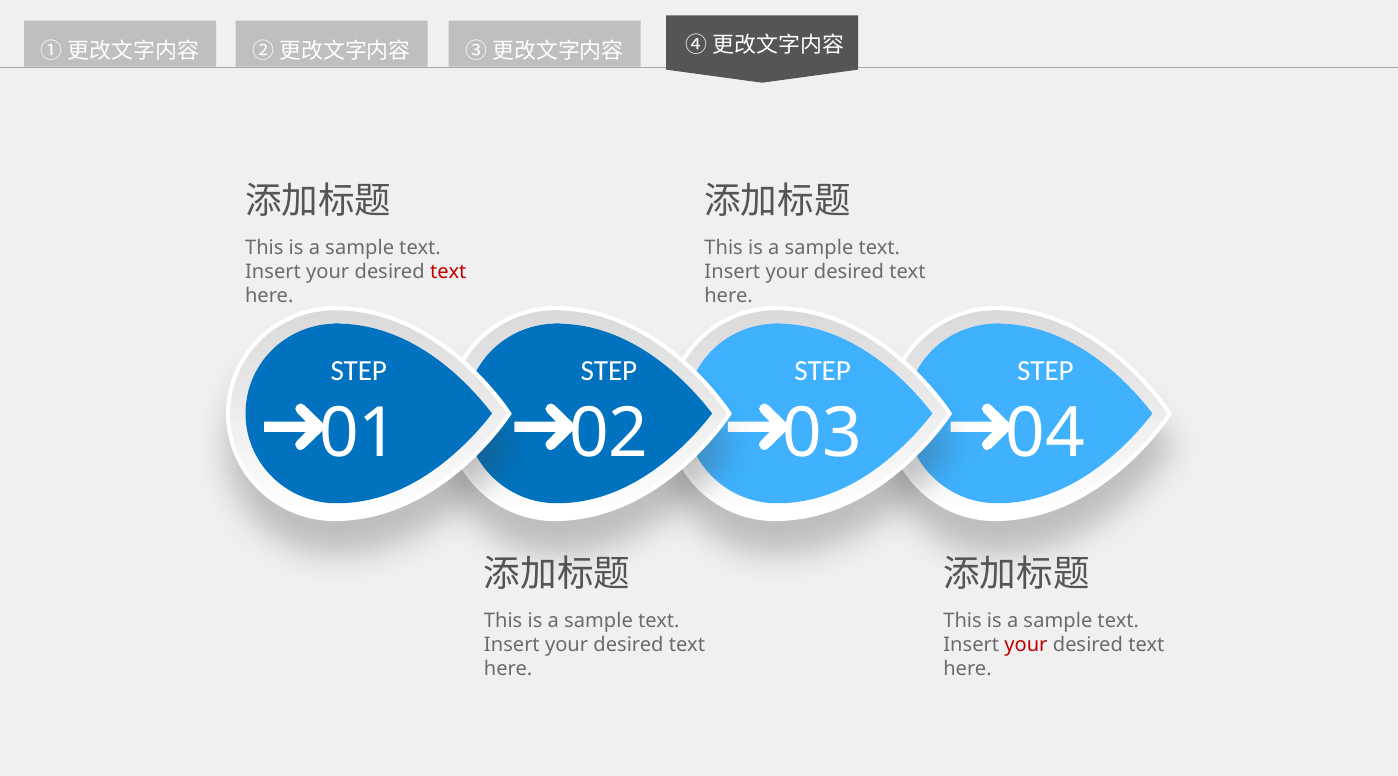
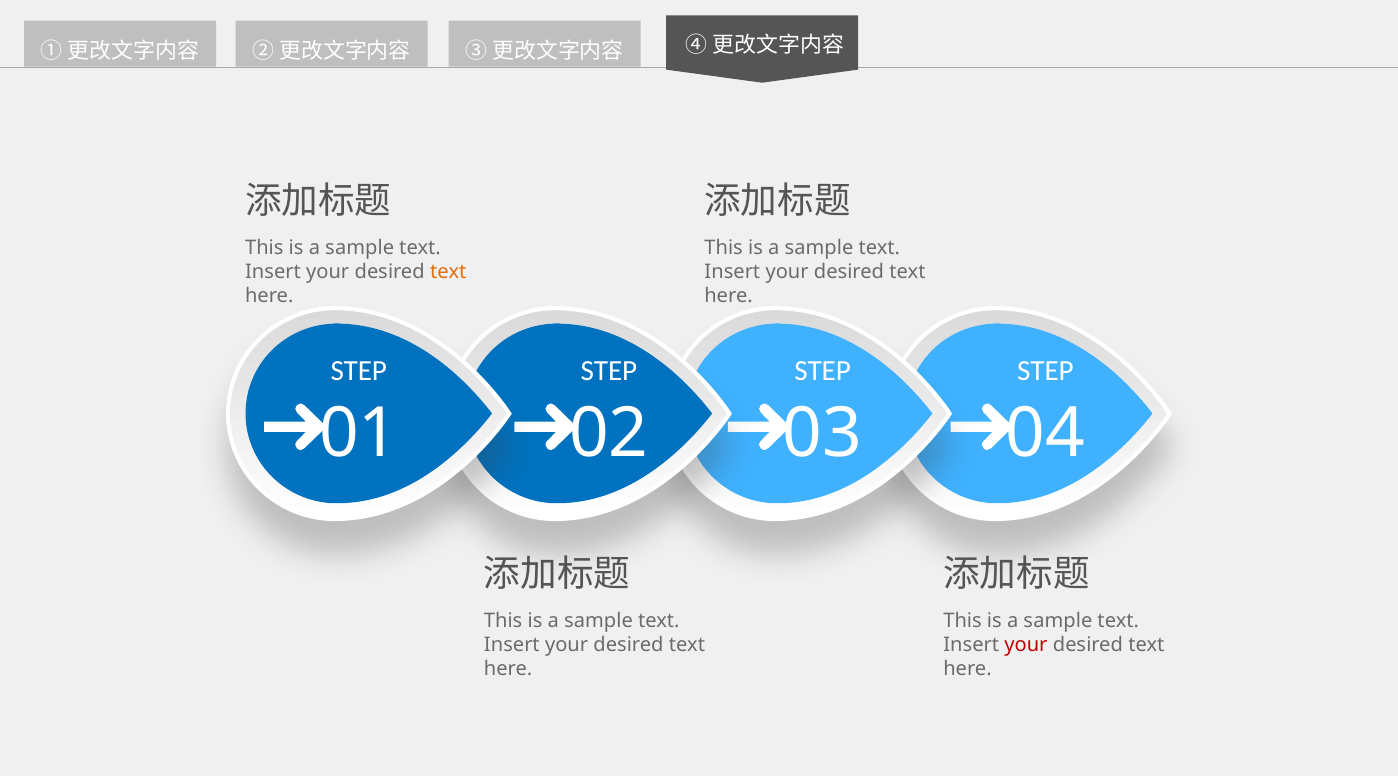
text colour: red -> orange (448, 272)
